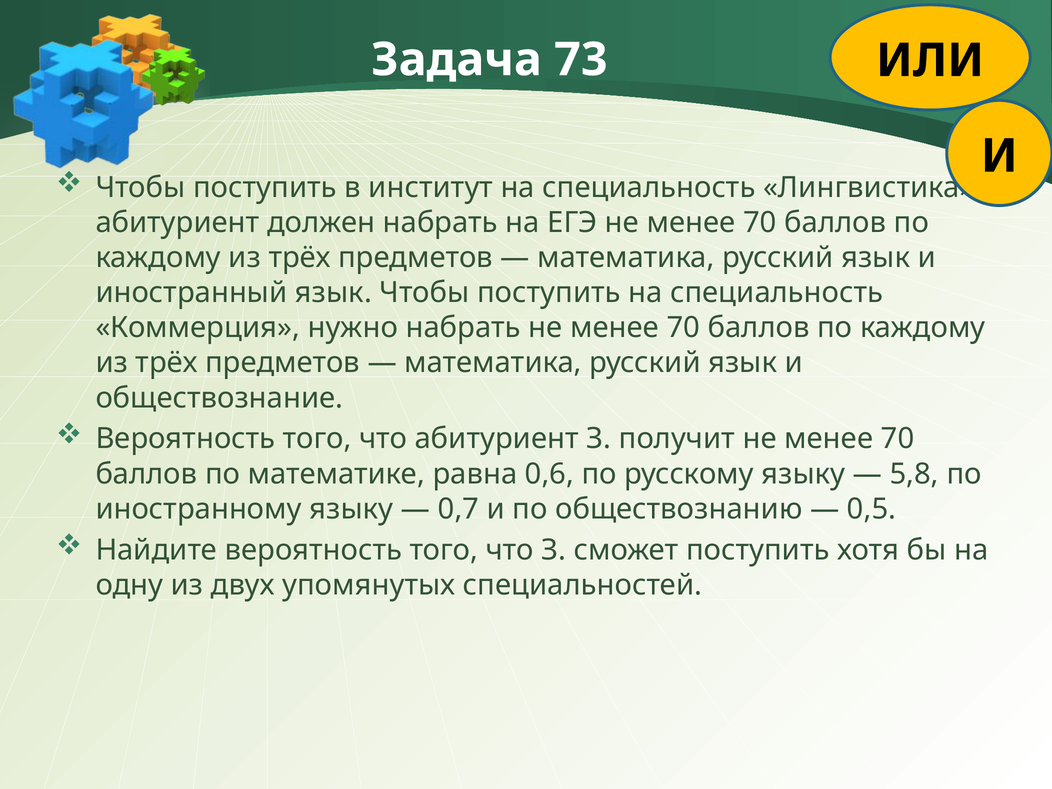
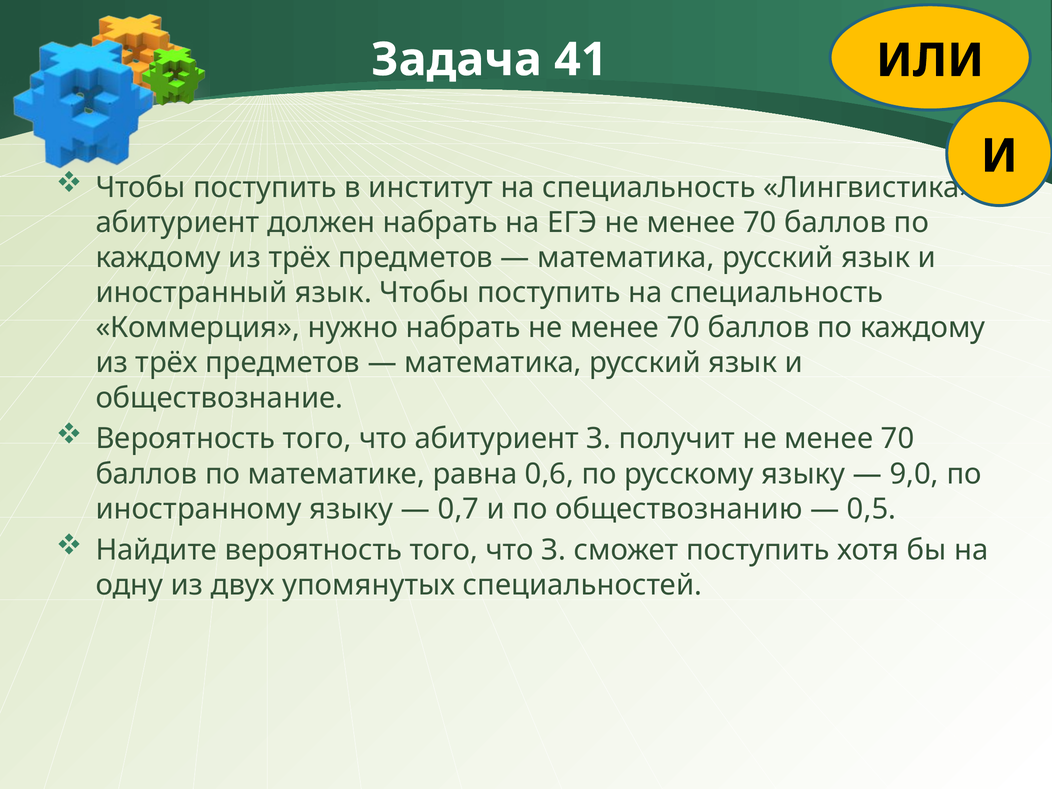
73: 73 -> 41 (581, 60)
5,8: 5,8 -> 9,0 (914, 474)
